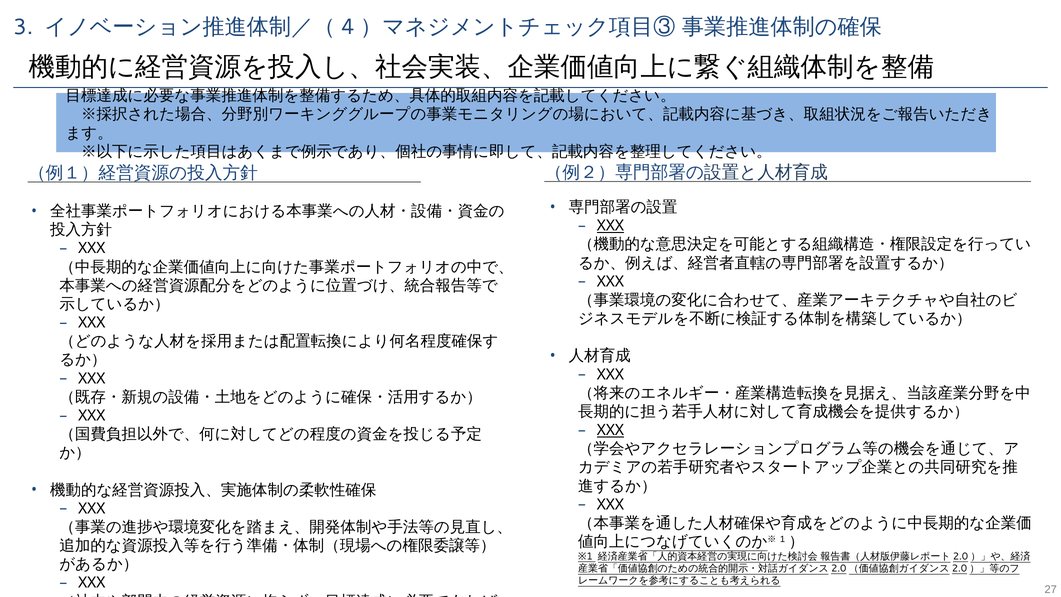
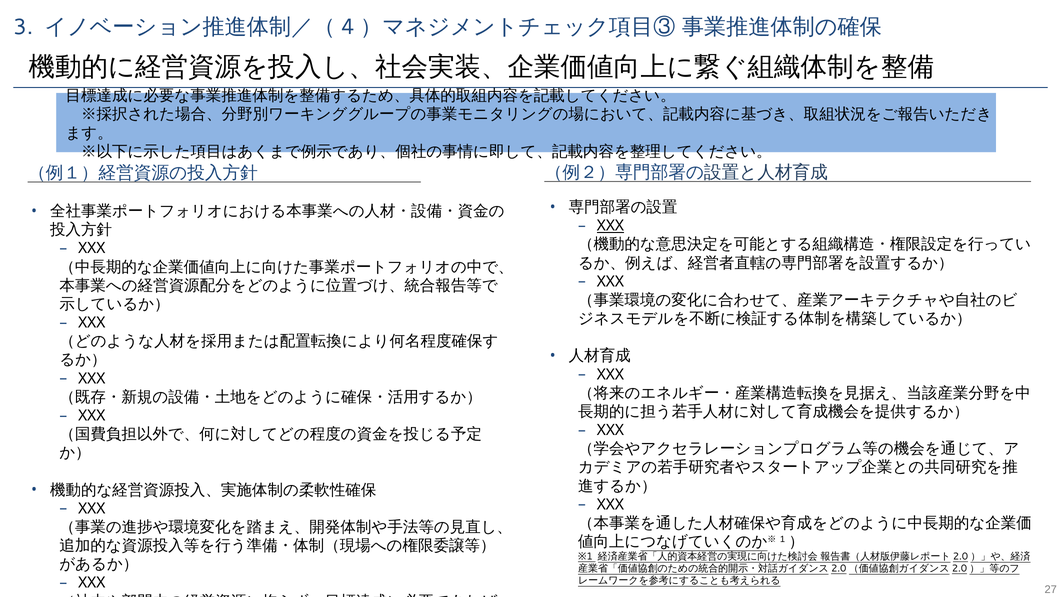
XXX underline: present -> none (610, 430)
